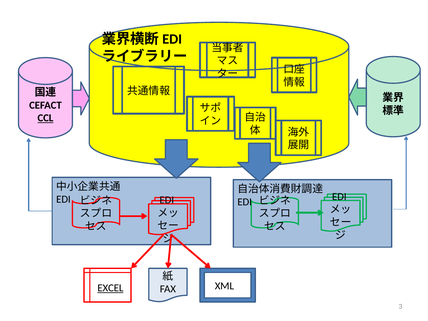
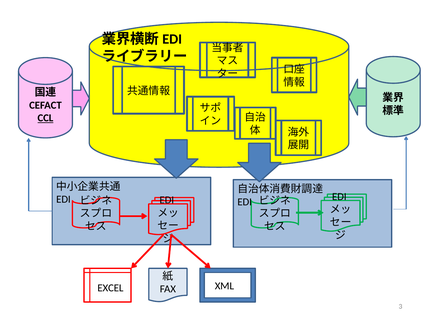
EXCEL underline: present -> none (110, 288)
